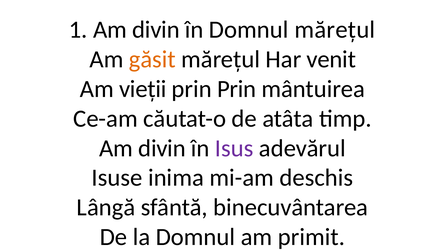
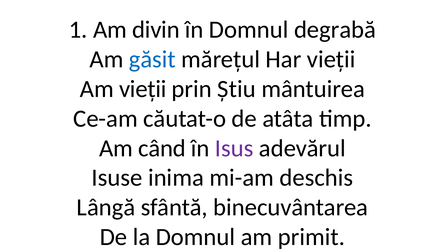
Domnul mărețul: mărețul -> degrabă (335, 30)
găsit colour: orange -> blue (152, 59)
Har venit: venit -> vieții (331, 59)
prin Prin: Prin -> Știu (237, 89)
divin: divin -> când (162, 148)
